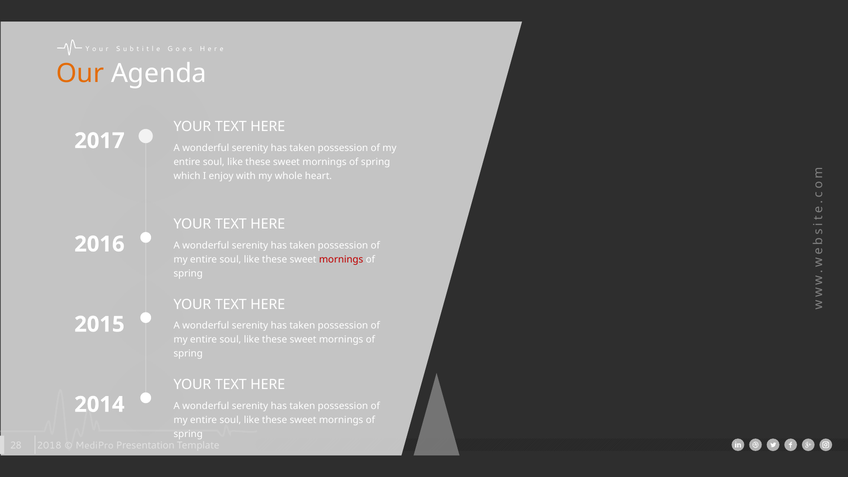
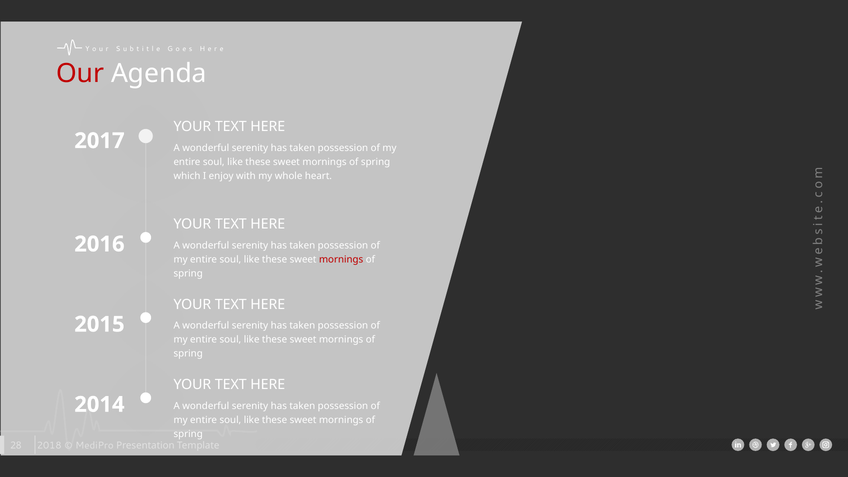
Our colour: orange -> red (80, 73)
